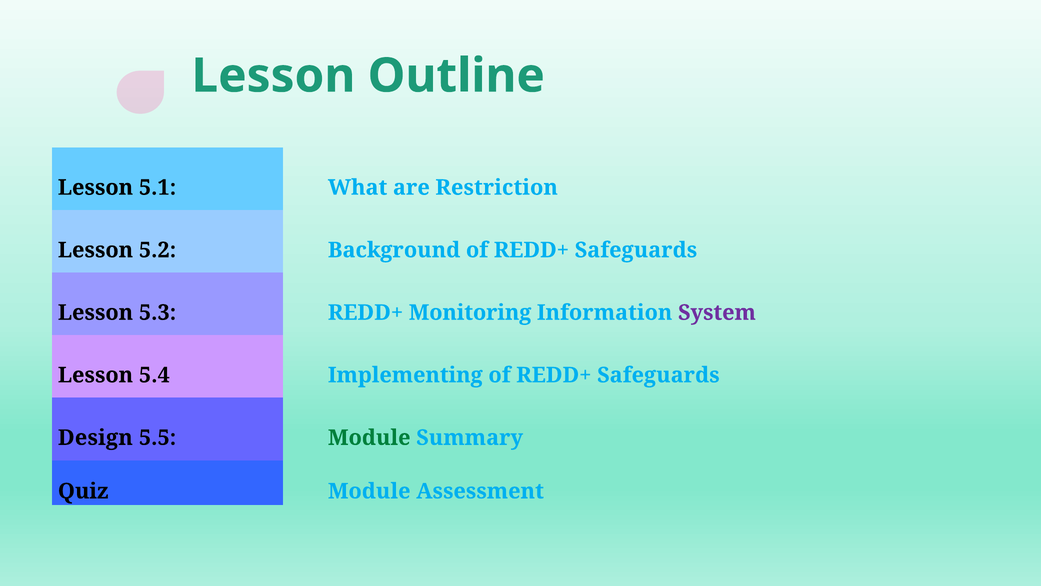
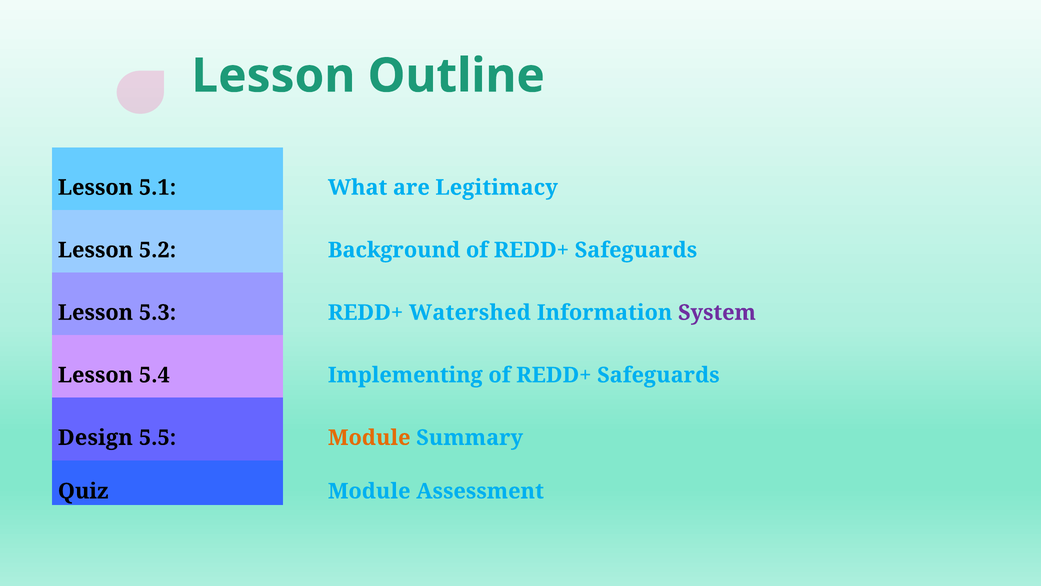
Restriction: Restriction -> Legitimacy (497, 187)
Monitoring: Monitoring -> Watershed (470, 312)
Module colour: green -> orange (369, 437)
